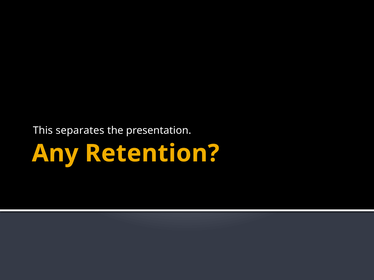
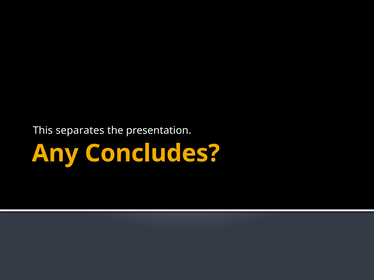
Retention: Retention -> Concludes (152, 154)
